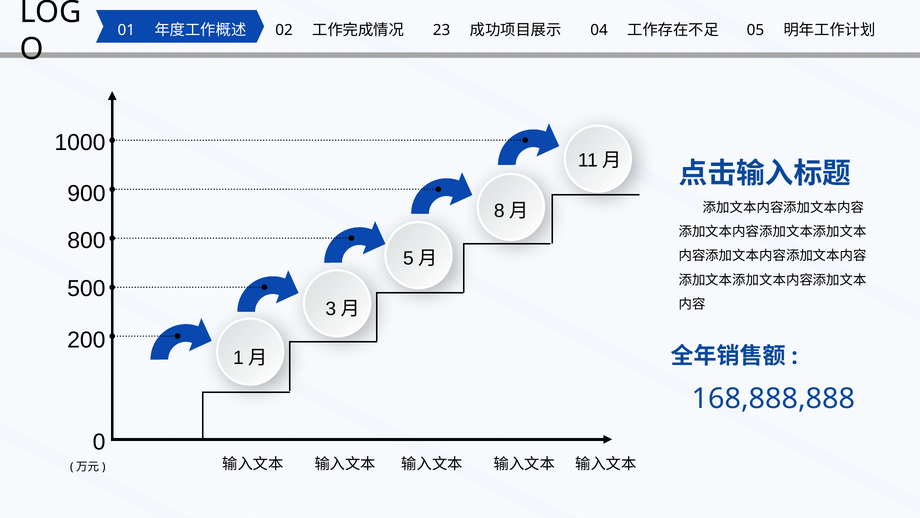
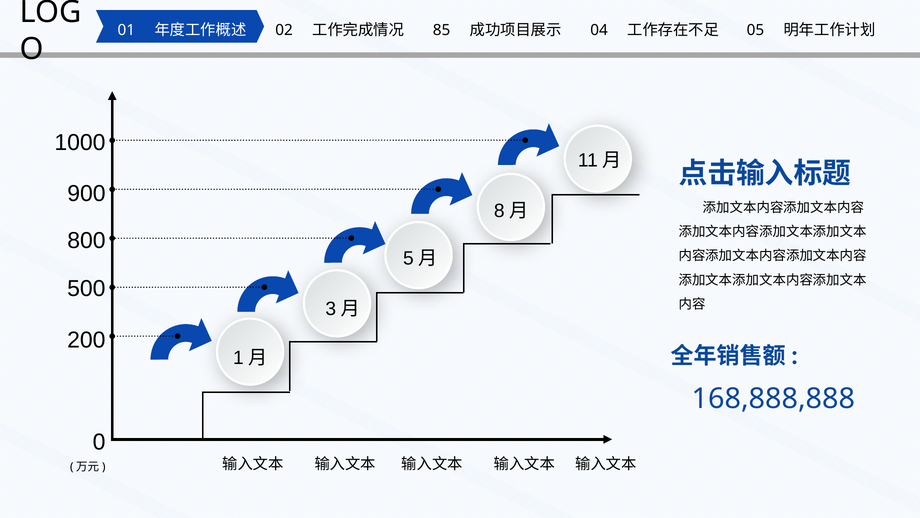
23: 23 -> 85 (442, 30)
